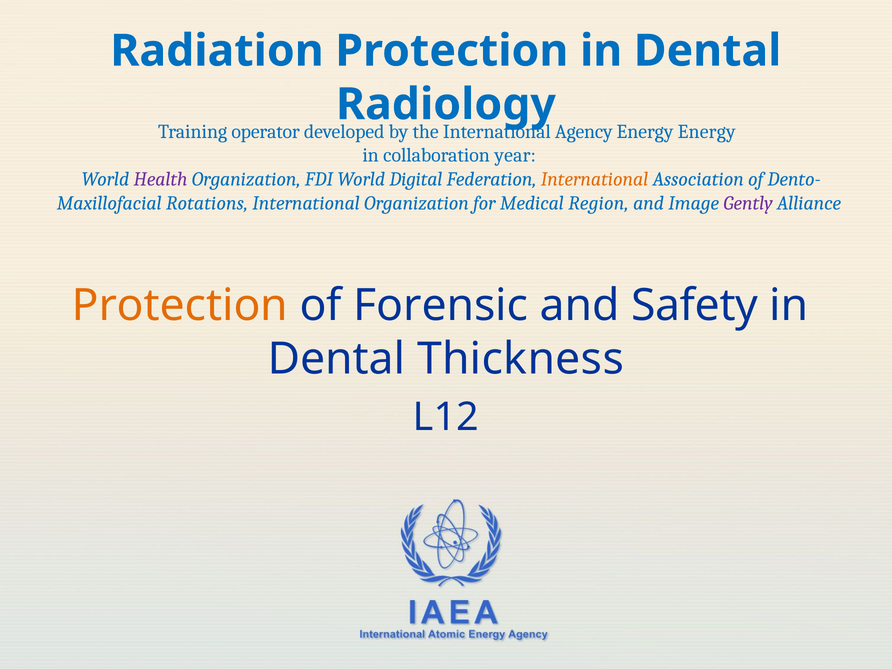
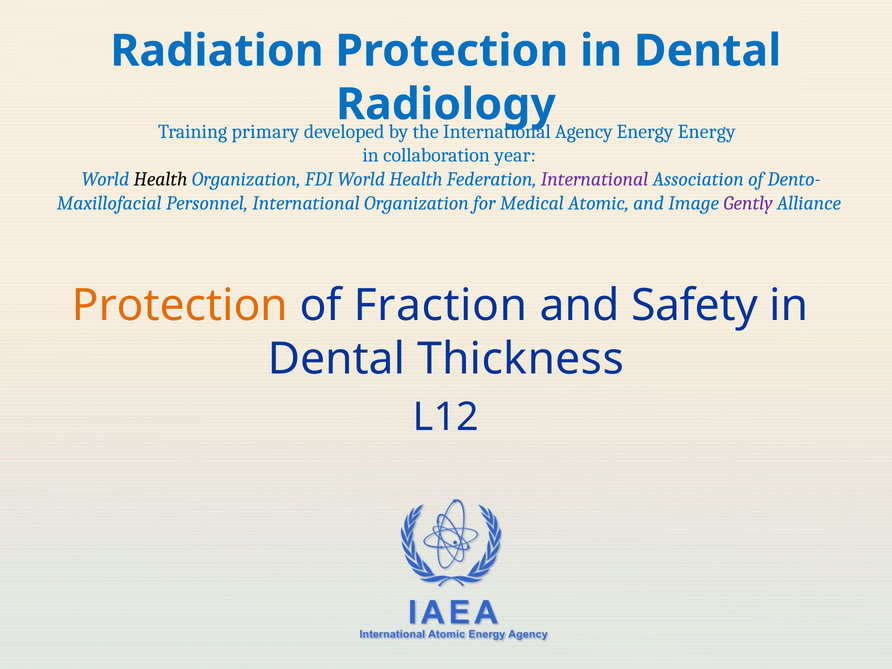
operator: operator -> primary (265, 132)
Health colour: purple -> black (161, 179)
FDI World Digital: Digital -> Health (416, 179)
International colour: orange -> purple (595, 179)
Rotations: Rotations -> Personnel (207, 203)
Medical Region: Region -> Atomic (599, 203)
Forensic: Forensic -> Fraction (441, 306)
